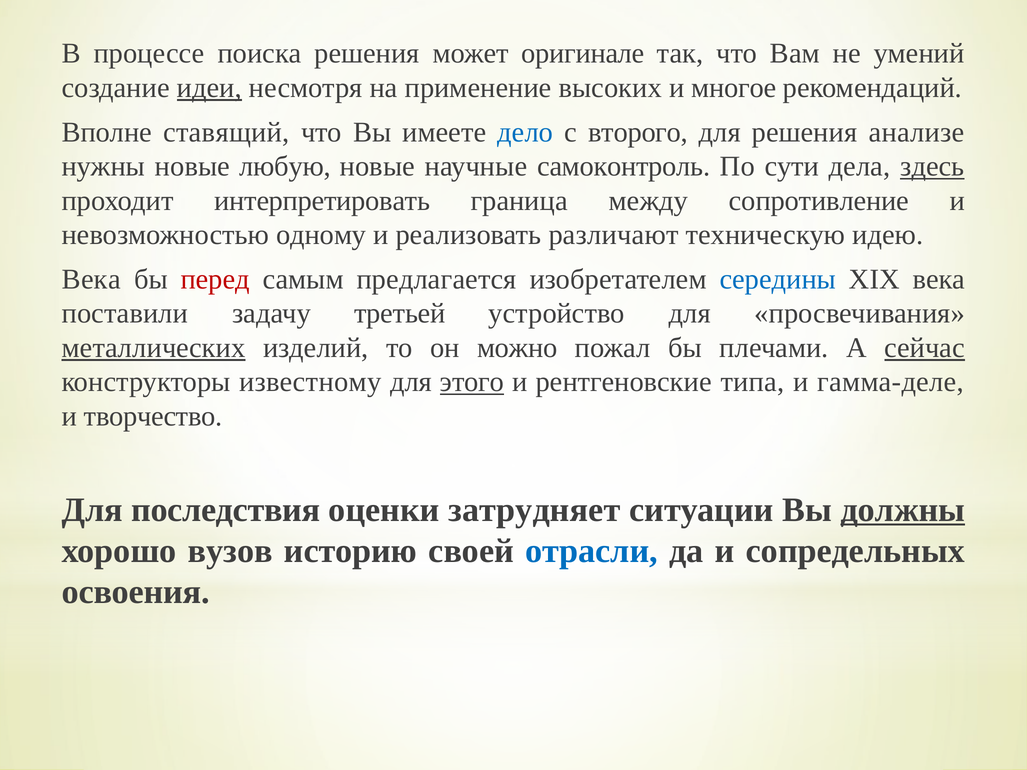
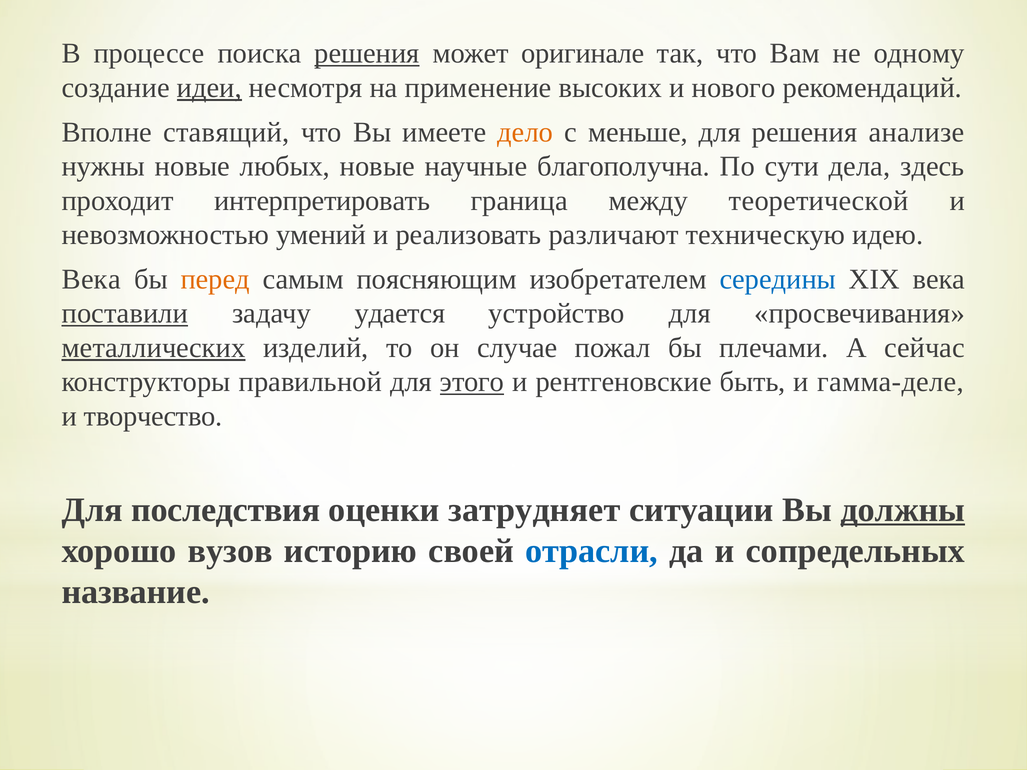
решения underline: none -> present (367, 54)
умений: умений -> одному (919, 54)
многое: многое -> нового (734, 88)
дело colour: blue -> orange (525, 132)
второго: второго -> меньше (638, 132)
любую: любую -> любых (285, 166)
самоконтроль: самоконтроль -> благополучна (624, 166)
здесь underline: present -> none (932, 166)
сопротивление: сопротивление -> теоретической (819, 201)
одному: одному -> умений (321, 235)
перед colour: red -> orange (215, 279)
предлагается: предлагается -> поясняющим (437, 279)
поставили underline: none -> present (125, 314)
третьей: третьей -> удается (400, 314)
можно: можно -> случае (517, 348)
сейчас underline: present -> none (925, 348)
известному: известному -> правильной (310, 382)
типа: типа -> быть (753, 382)
освоения: освоения -> название (136, 592)
